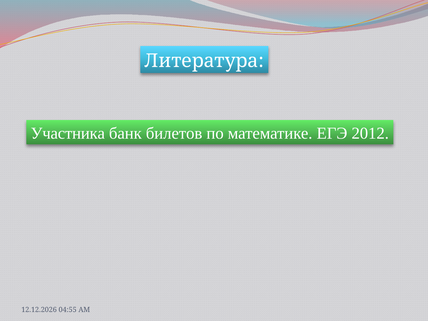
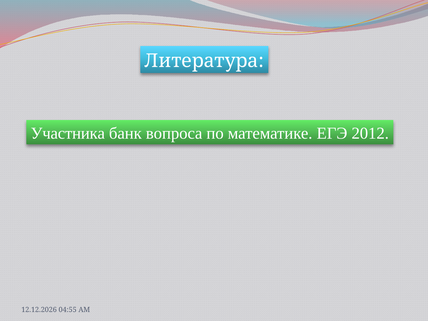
билетов: билетов -> вопроса (174, 133)
